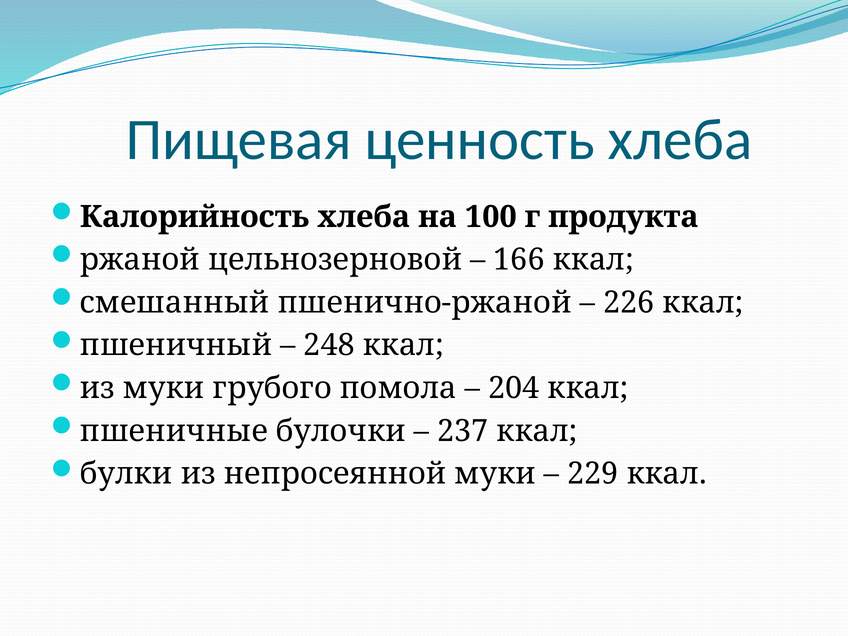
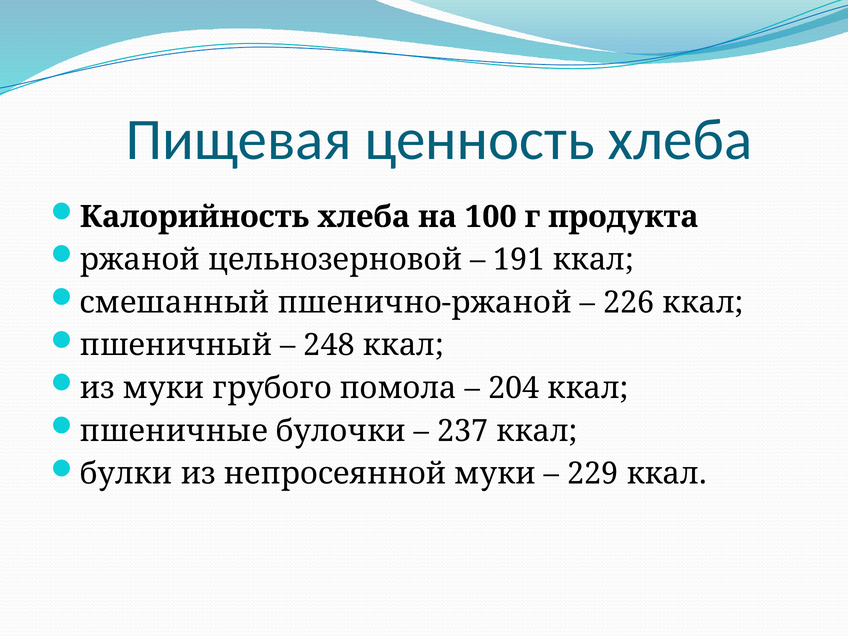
166: 166 -> 191 (519, 260)
